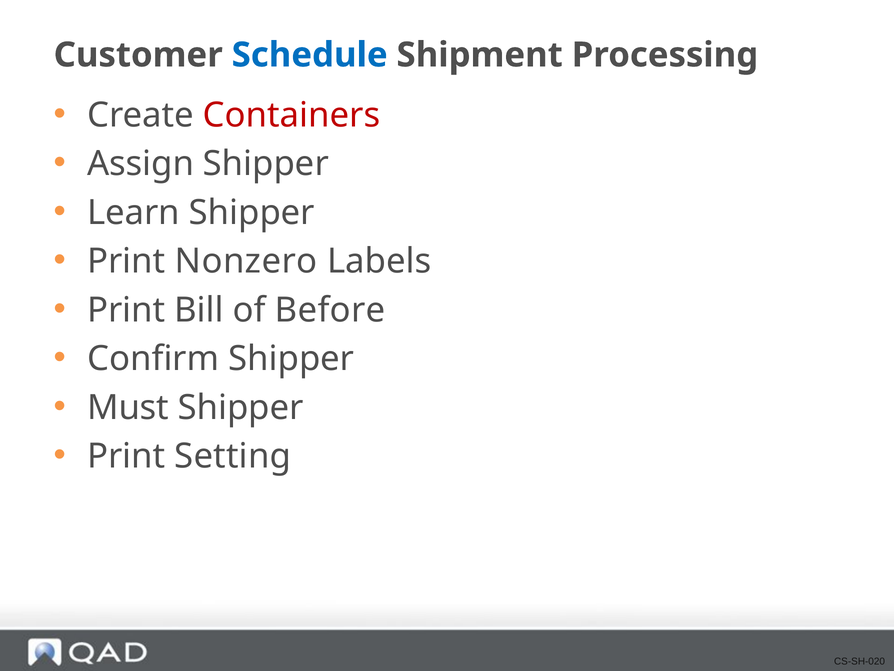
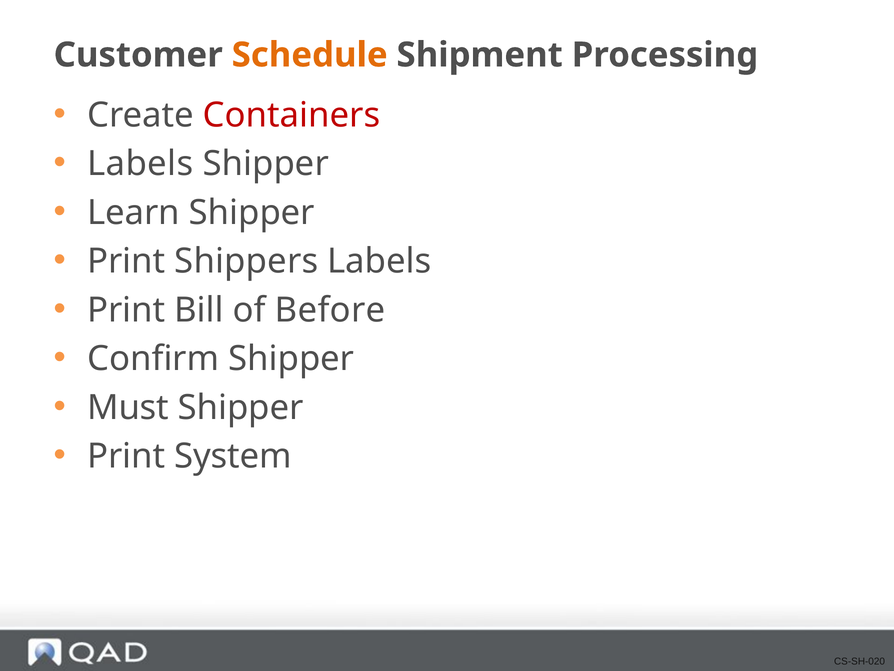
Schedule colour: blue -> orange (310, 55)
Assign: Assign -> Labels (140, 164)
Nonzero: Nonzero -> Shippers (246, 261)
Setting: Setting -> System (233, 456)
